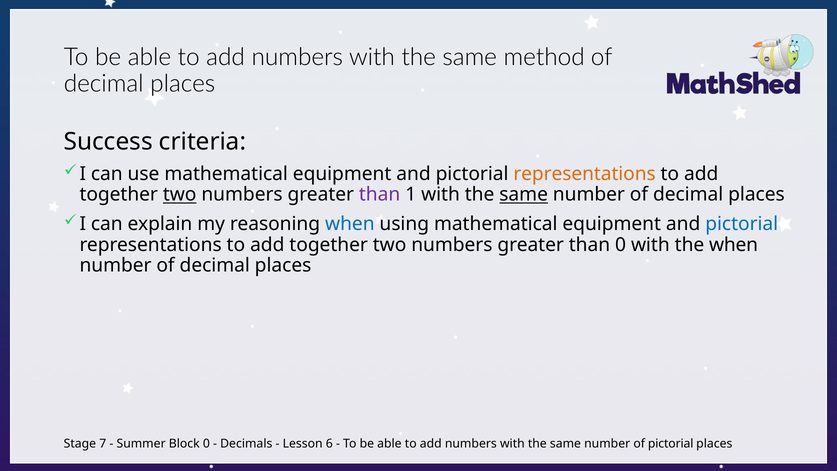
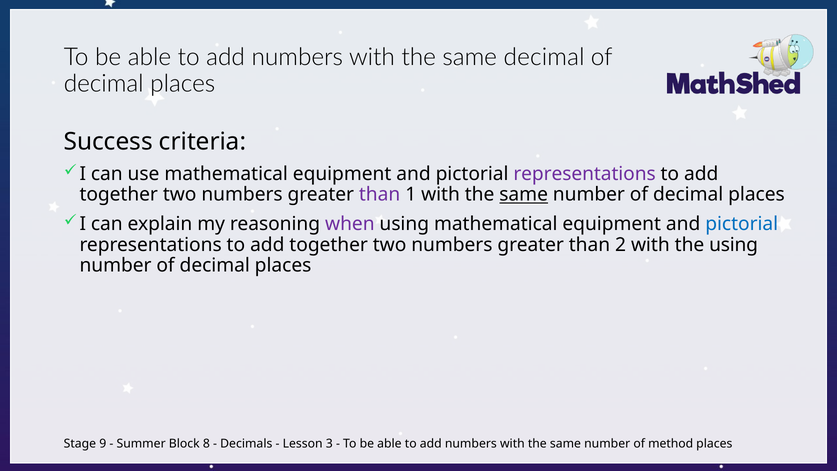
same method: method -> decimal (544, 57)
representations colour: orange -> purple (585, 174)
two underline: present -> none (180, 194)
when colour: blue -> purple (350, 224)
than 0: 0 -> 2 (621, 245)
the when: when -> using (734, 245)
7: 7 -> 9 (103, 444)
Block 0: 0 -> 8 (206, 444)
6: 6 -> 3 (329, 444)
of pictorial: pictorial -> method (671, 444)
